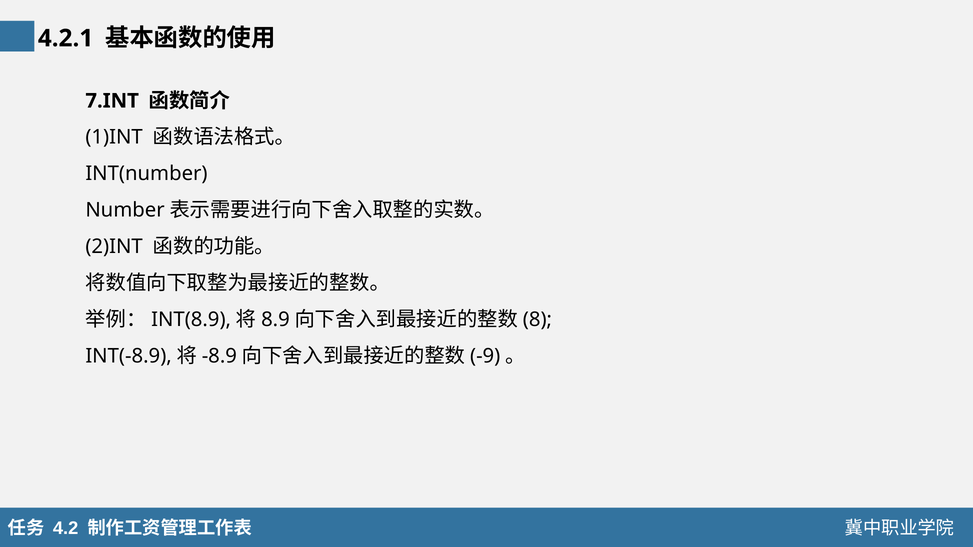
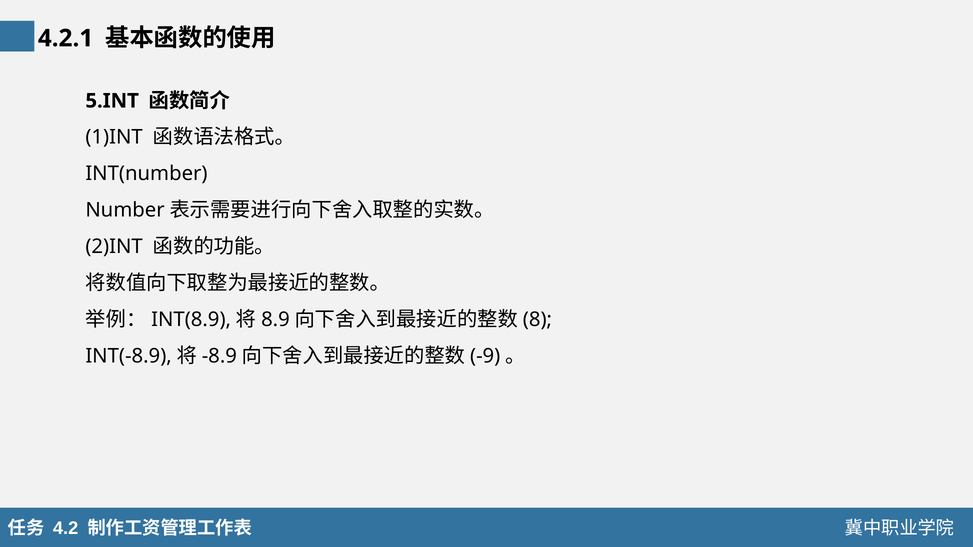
7.INT: 7.INT -> 5.INT (112, 101)
